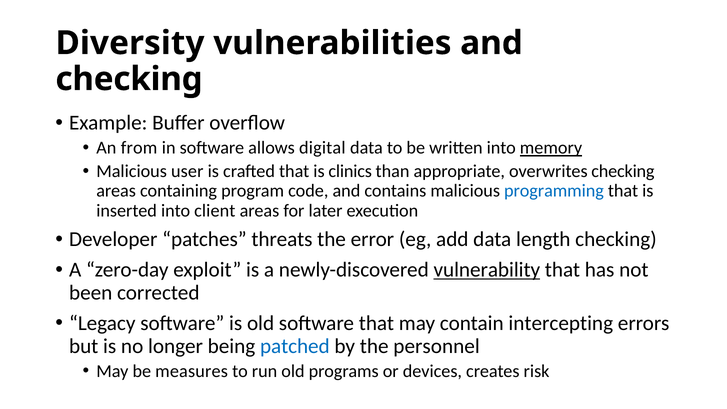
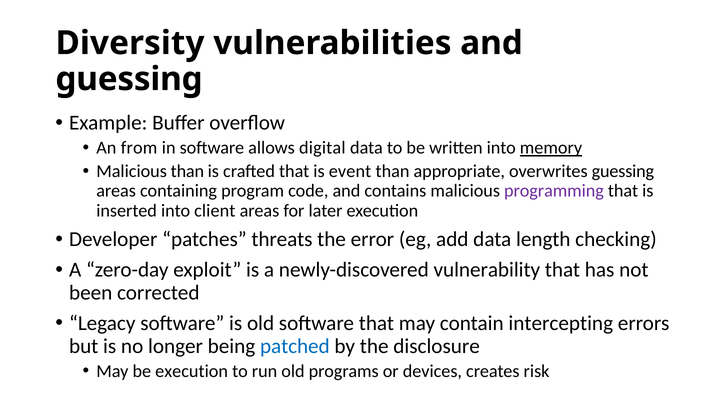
checking: checking -> guessing (129, 79)
Malicious user: user -> than (187, 171)
clinics: clinics -> event (350, 171)
overwrites checking: checking -> guessing (623, 171)
programming colour: blue -> purple (554, 191)
vulnerability underline: present -> none (487, 270)
personnel: personnel -> disclosure (437, 346)
be measures: measures -> execution (192, 371)
